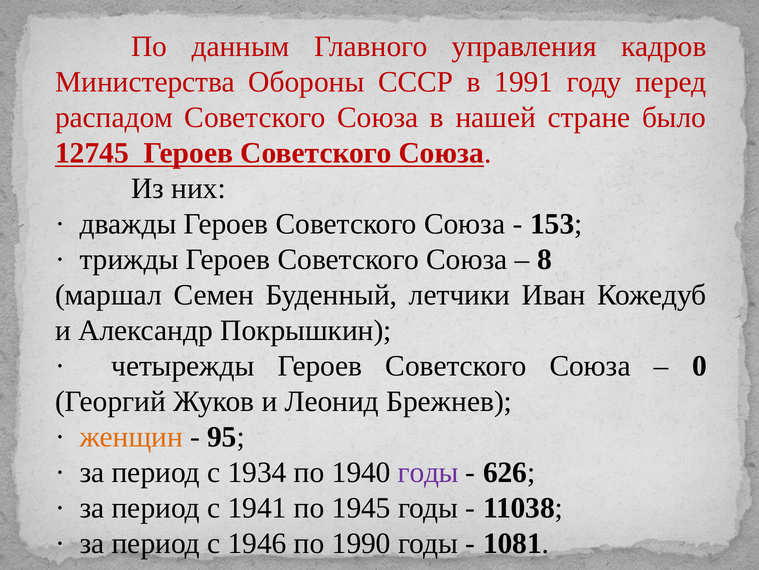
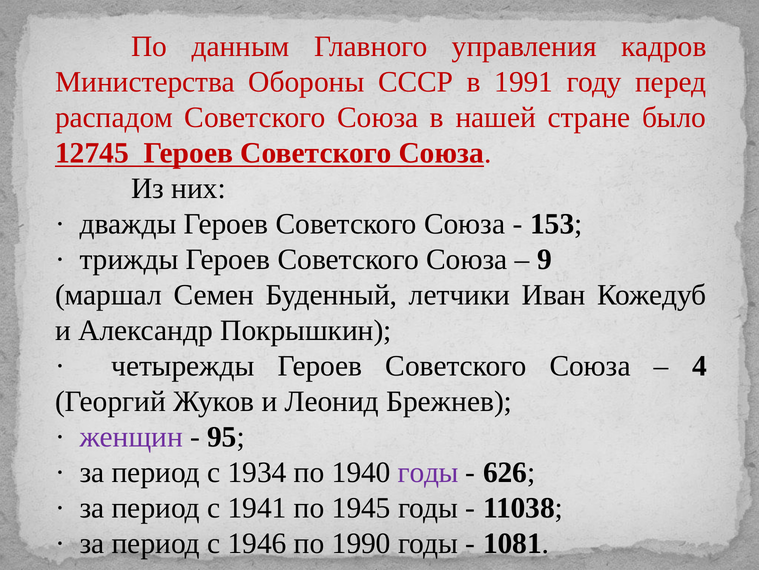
8: 8 -> 9 (545, 259)
0: 0 -> 4 (700, 366)
женщин colour: orange -> purple (131, 436)
